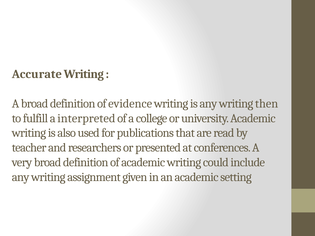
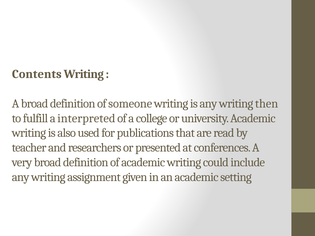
Accurate: Accurate -> Contents (37, 74)
evidence: evidence -> someone (130, 104)
